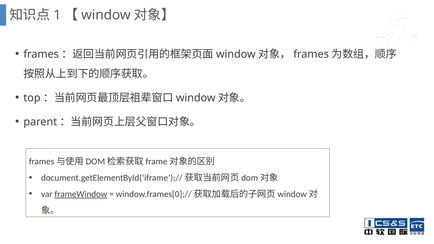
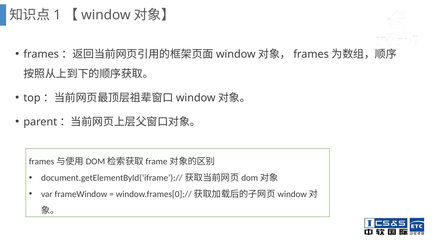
frameWindow underline: present -> none (81, 194)
